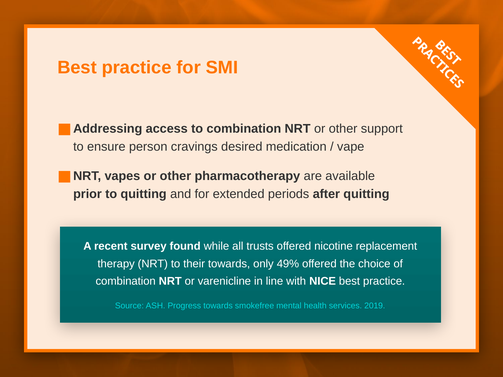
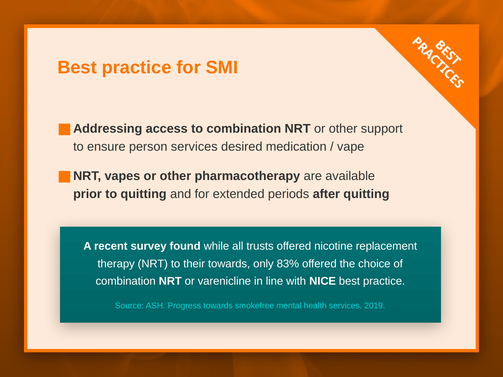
person cravings: cravings -> services (194, 147)
49%: 49% -> 83% (288, 264)
